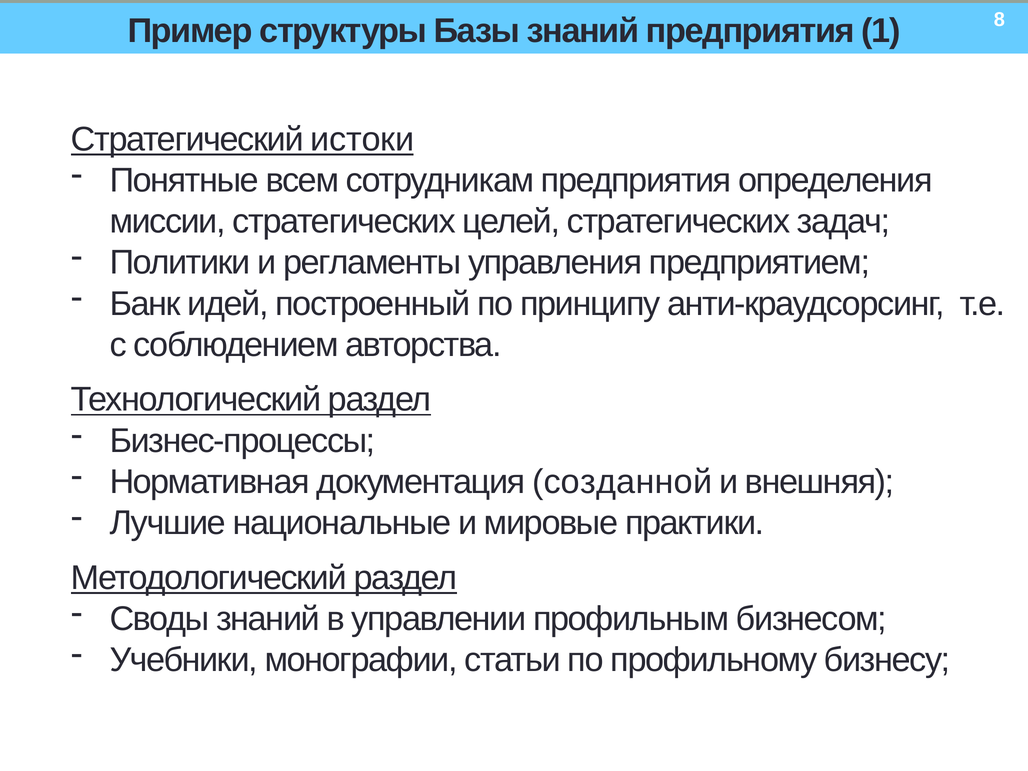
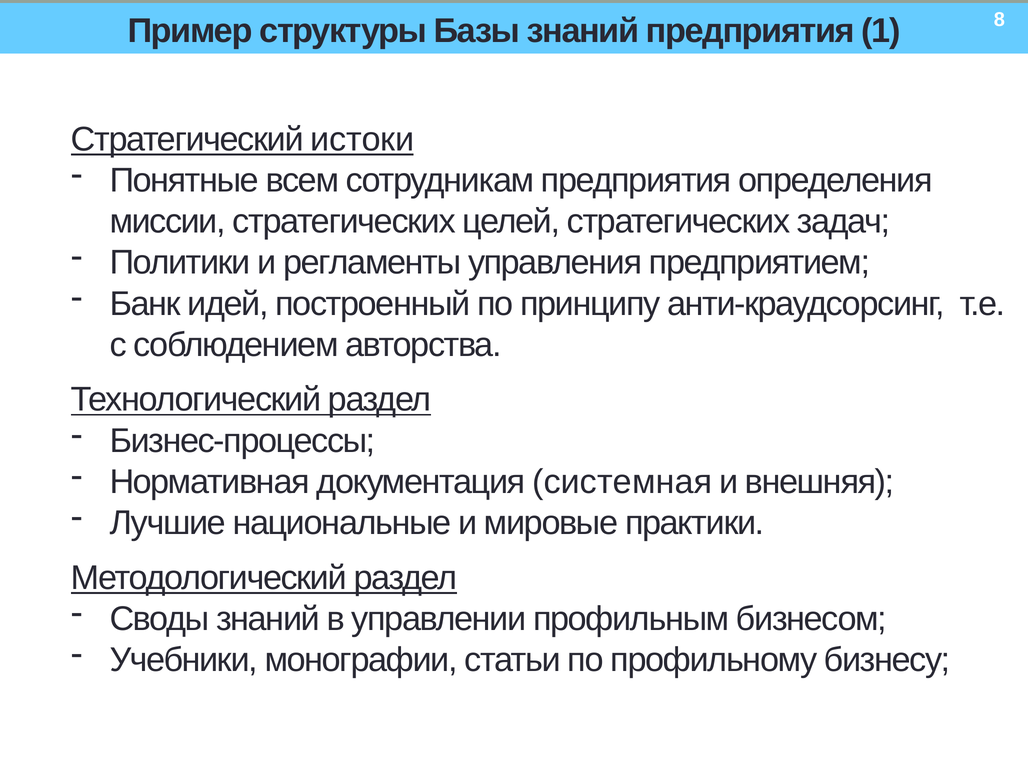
созданной: созданной -> системная (622, 482)
